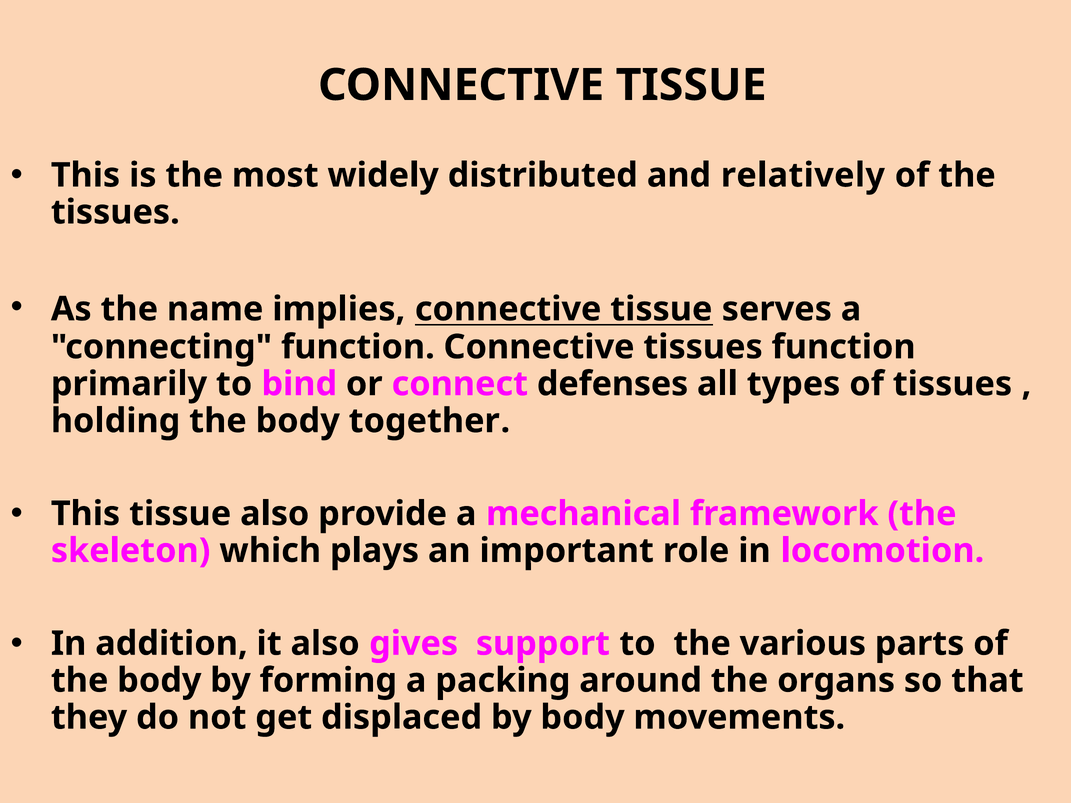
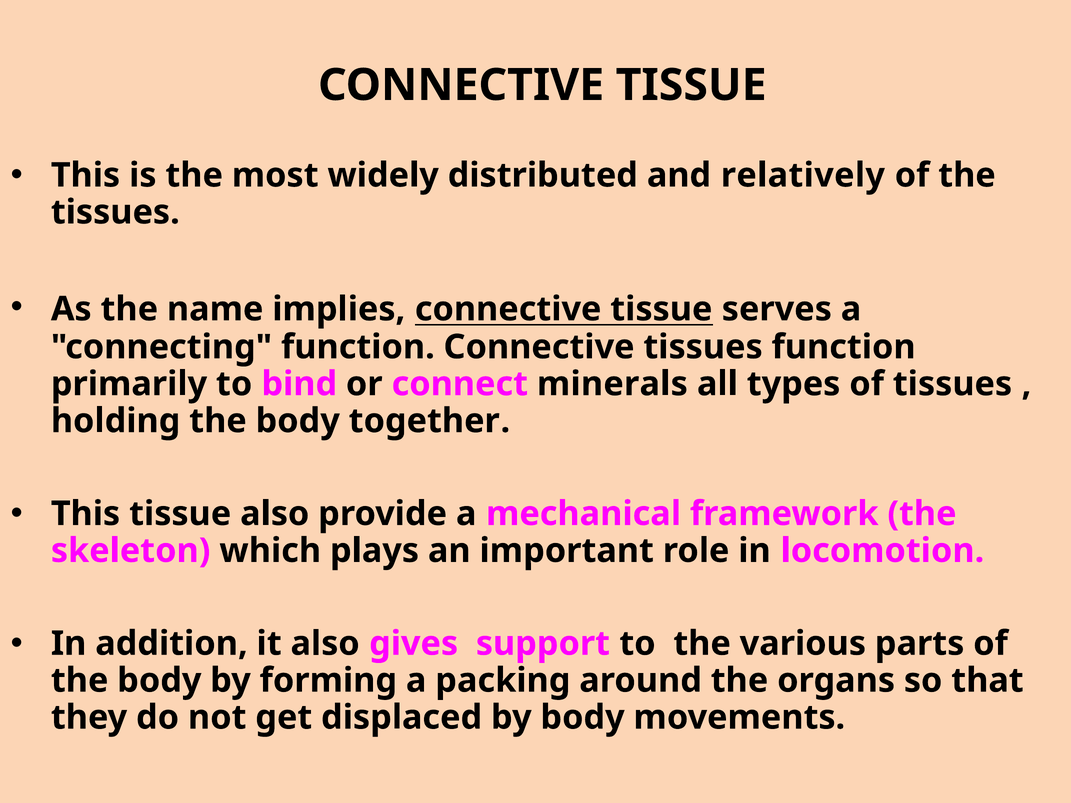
defenses: defenses -> minerals (612, 384)
